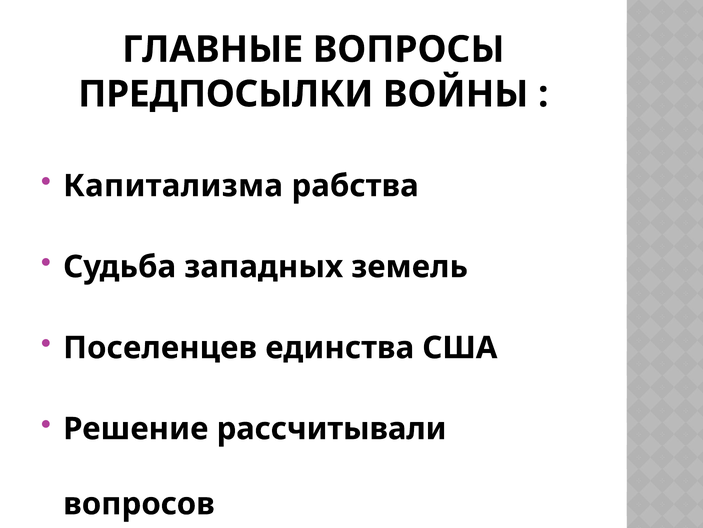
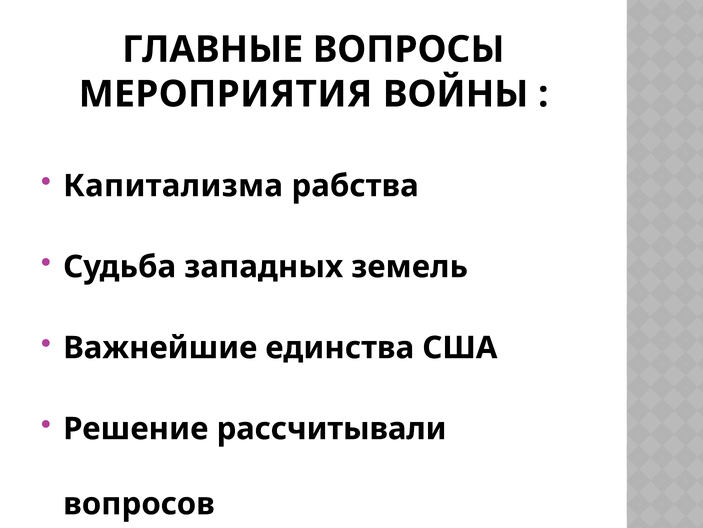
ПРЕДПОСЫЛКИ: ПРЕДПОСЫЛКИ -> МЕРОПРИЯТИЯ (226, 94)
Поселенцев: Поселенцев -> Важнейшие (160, 347)
